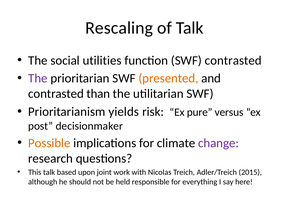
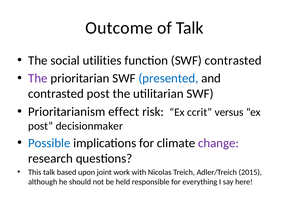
Rescaling: Rescaling -> Outcome (119, 28)
presented colour: orange -> blue (168, 79)
contrasted than: than -> post (98, 94)
yields: yields -> effect (124, 112)
pure: pure -> ccrit (200, 113)
Possible colour: orange -> blue (49, 144)
